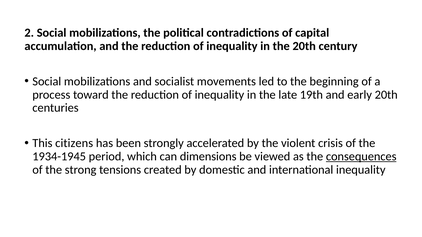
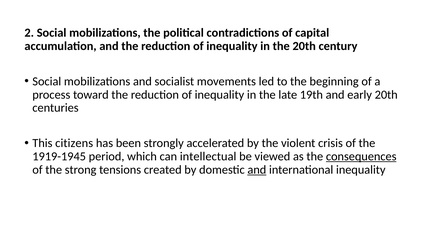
1934-1945: 1934-1945 -> 1919-1945 (59, 157)
dimensions: dimensions -> intellectual (208, 157)
and underline: none -> present (257, 170)
